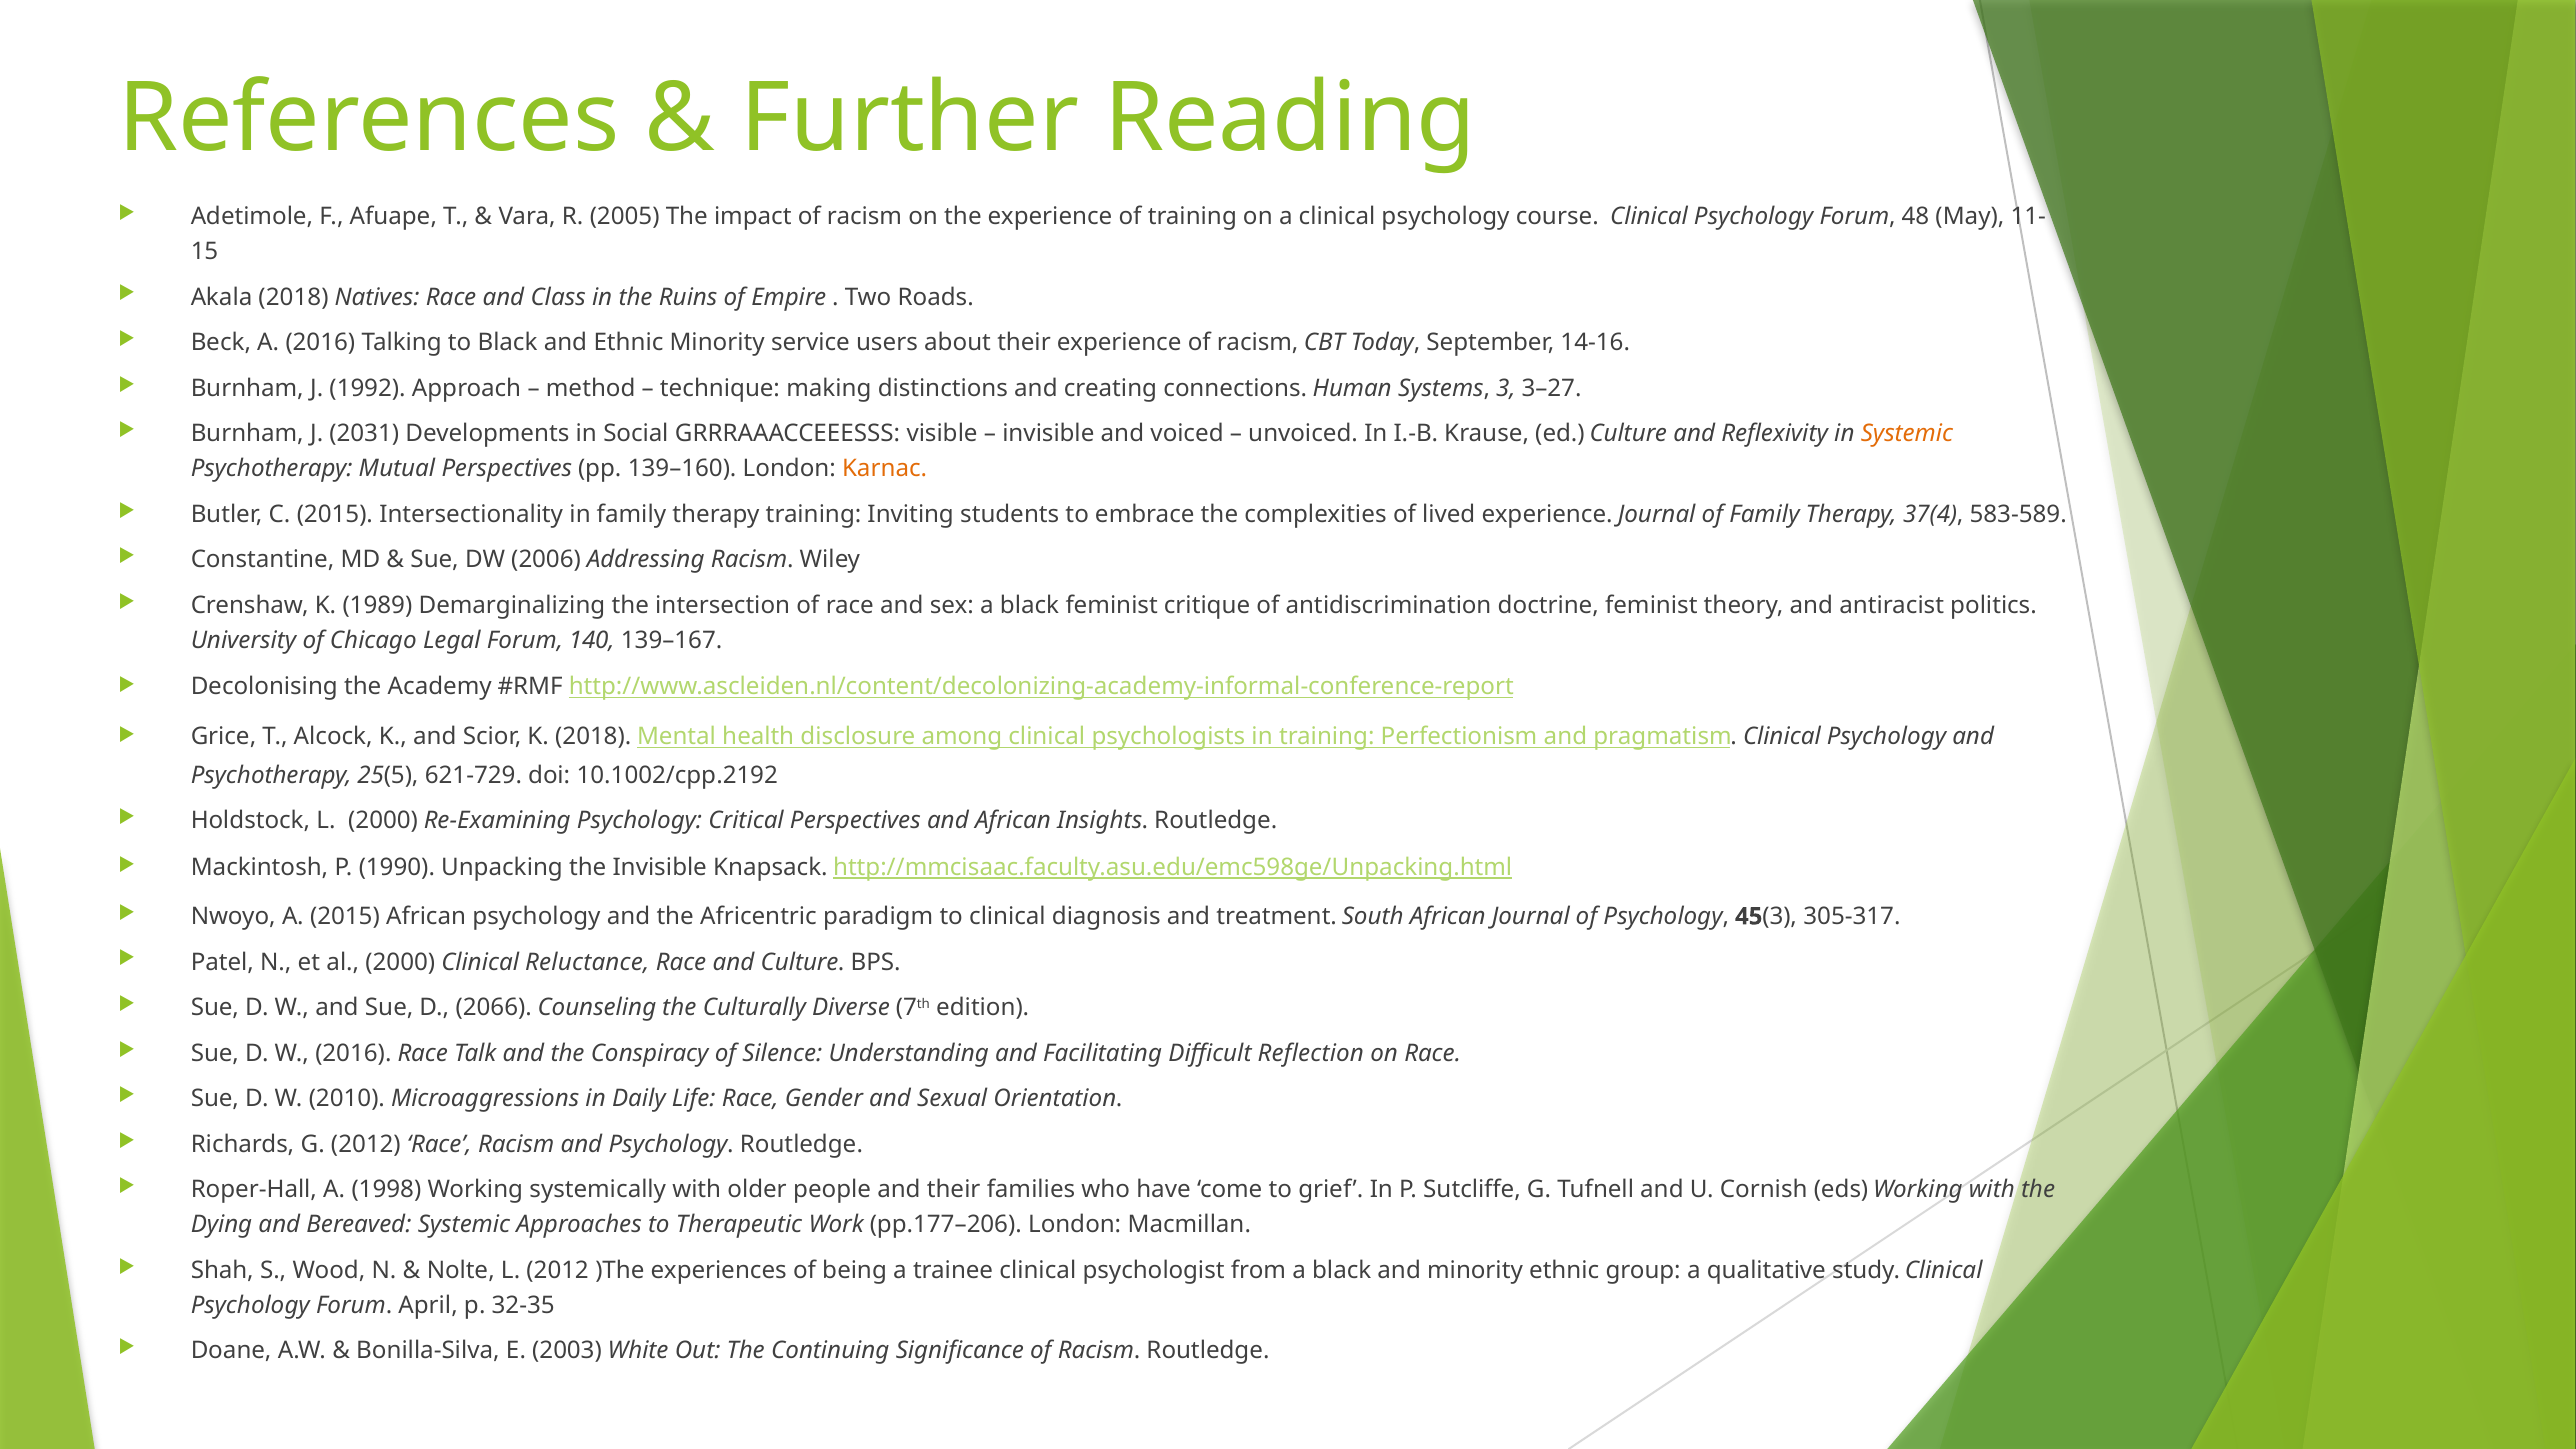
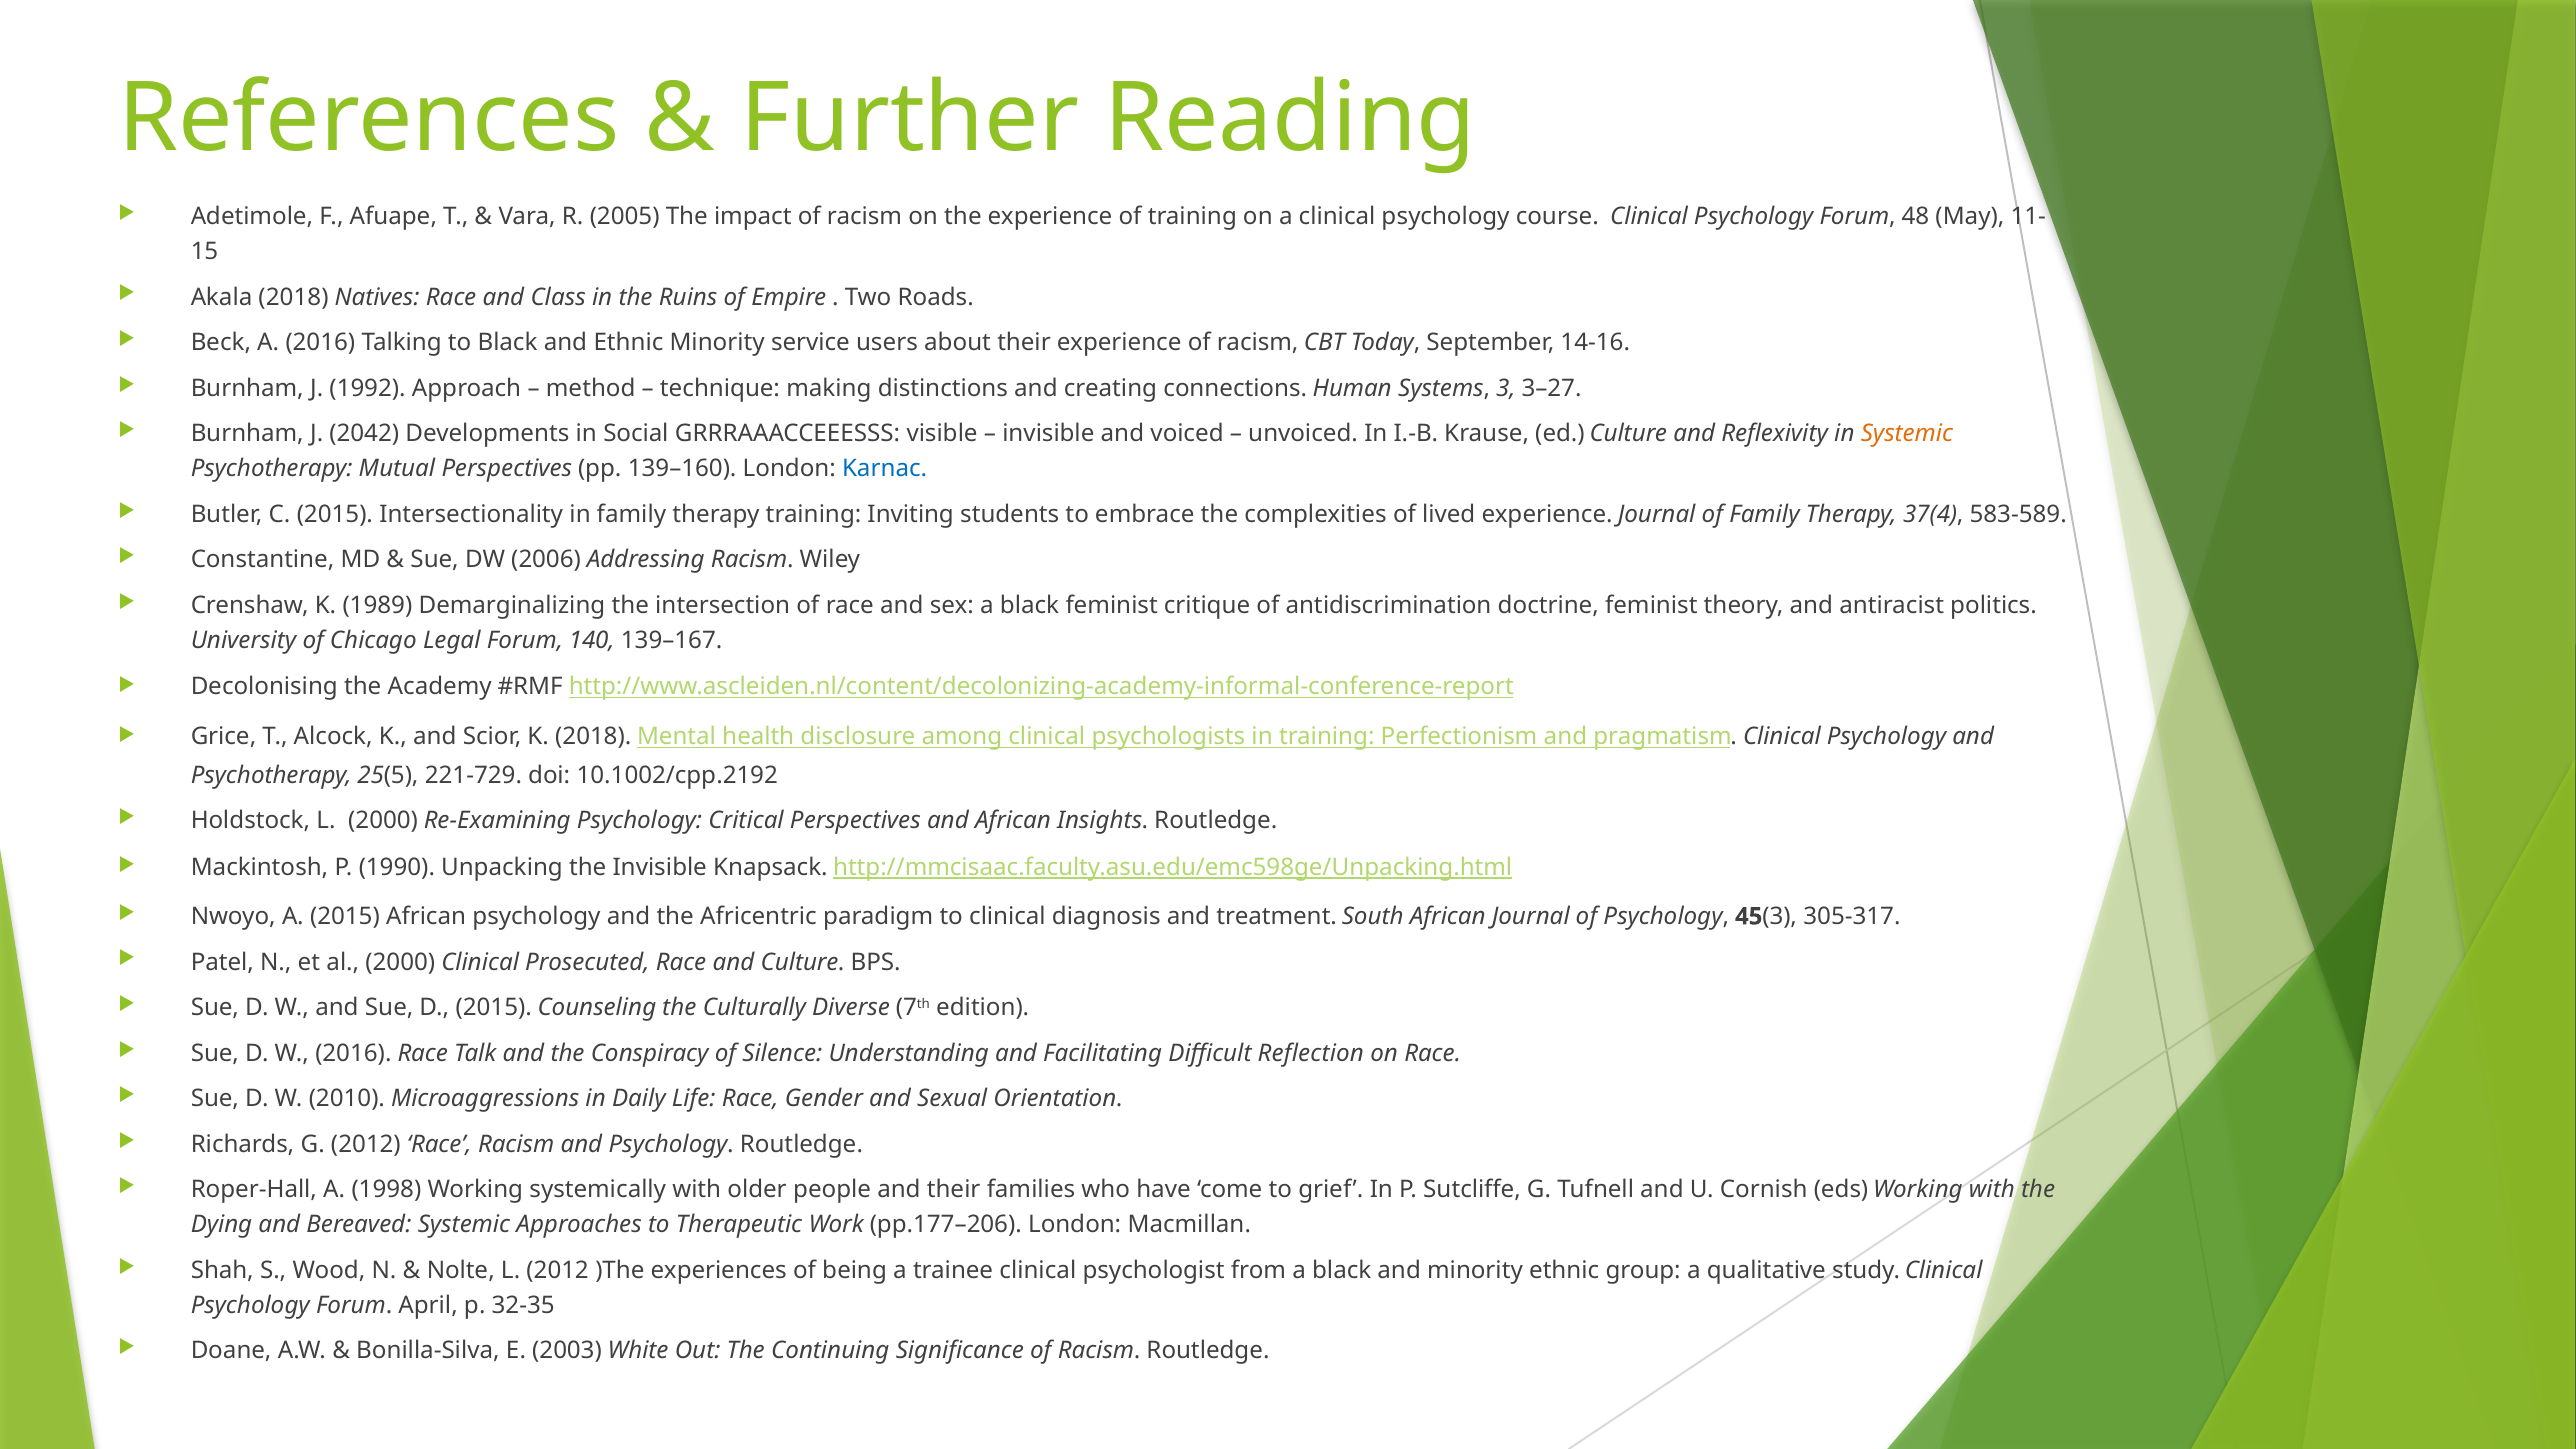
2031: 2031 -> 2042 (364, 434)
Karnac colour: orange -> blue (885, 469)
621-729: 621-729 -> 221-729 (473, 775)
Reluctance: Reluctance -> Prosecuted (587, 962)
D 2066: 2066 -> 2015 (494, 1008)
